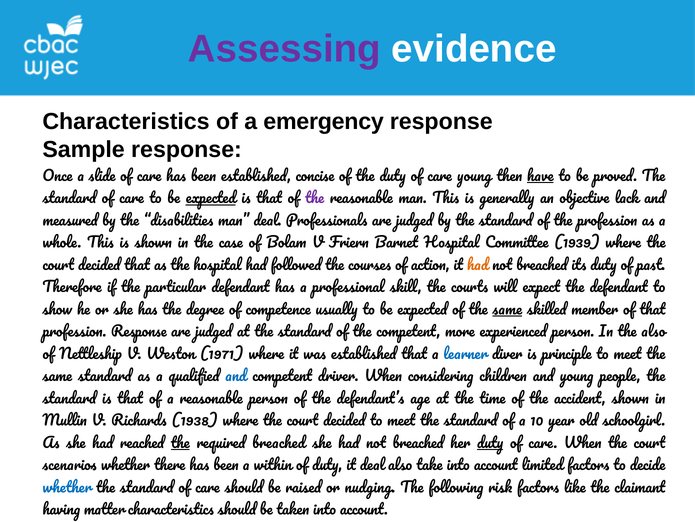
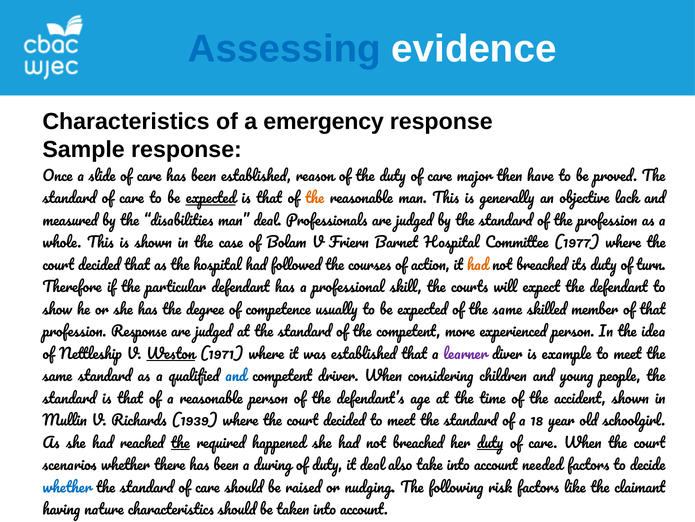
Assessing colour: purple -> blue (284, 49)
concise: concise -> reason (315, 176)
care young: young -> major (474, 176)
have underline: present -> none (540, 176)
the colour: purple -> orange (315, 198)
1939: 1939 -> 1977 (577, 243)
past: past -> turn (651, 265)
same underline: present -> none (507, 309)
the also: also -> idea (653, 332)
Weston underline: none -> present (171, 354)
learner colour: blue -> purple (465, 354)
principle: principle -> example (566, 354)
1938: 1938 -> 1939 (195, 421)
10: 10 -> 18 (537, 421)
required breached: breached -> happened (279, 443)
within: within -> during (273, 465)
limited: limited -> needed (542, 465)
matter: matter -> nature (104, 509)
